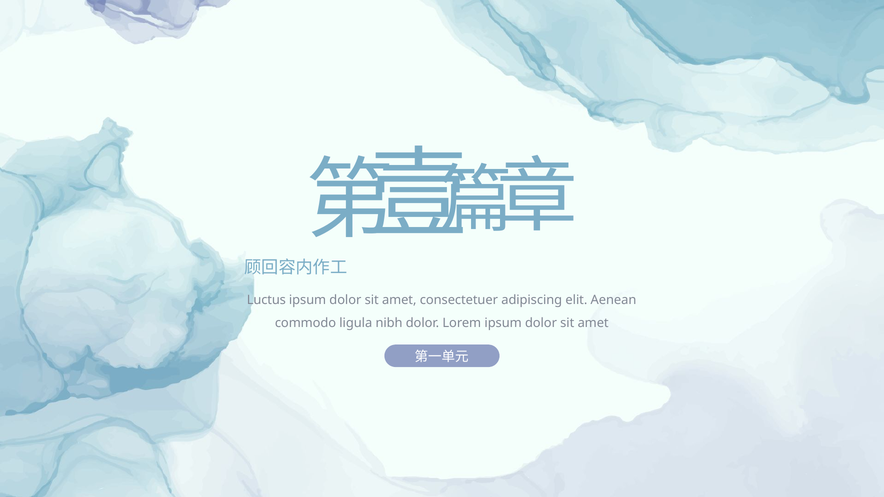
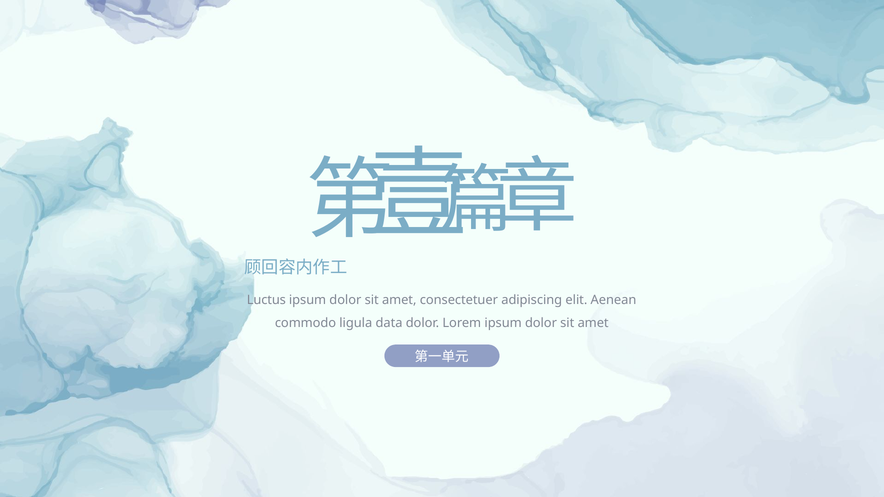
nibh: nibh -> data (389, 323)
